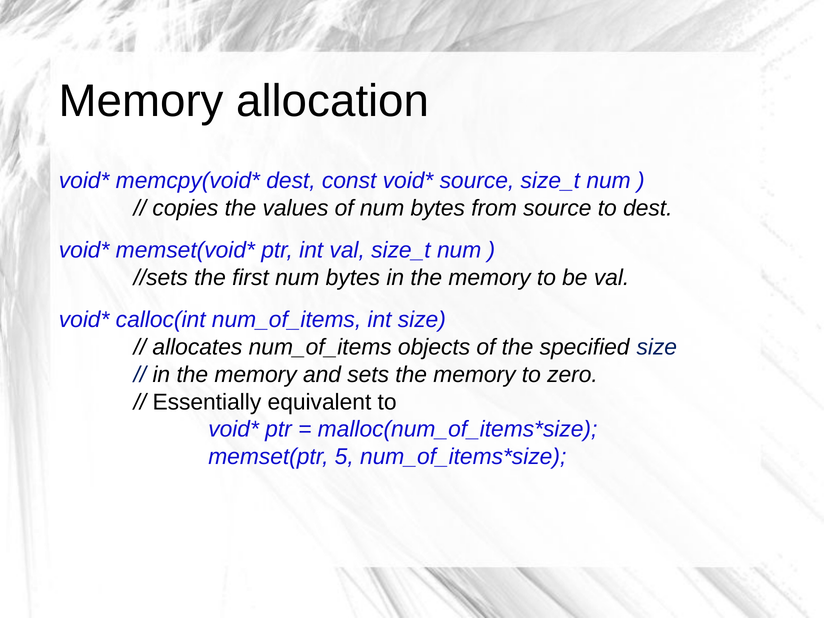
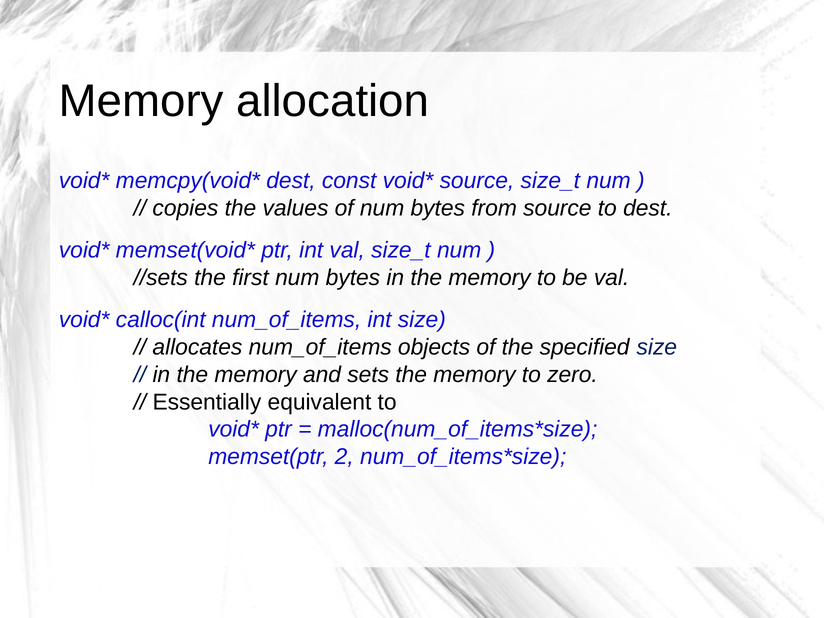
5: 5 -> 2 (344, 457)
